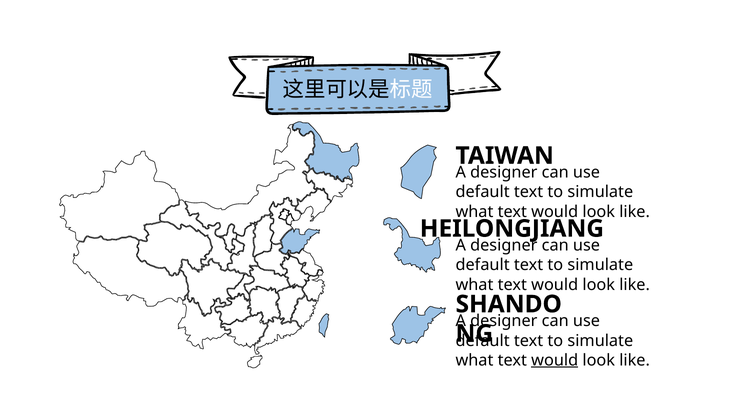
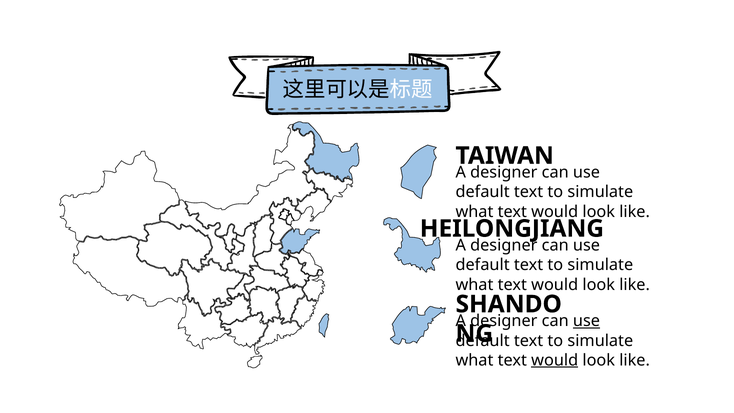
use underline: none -> present (587, 321)
